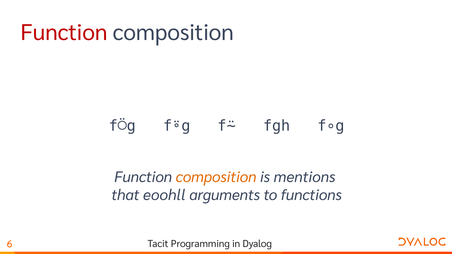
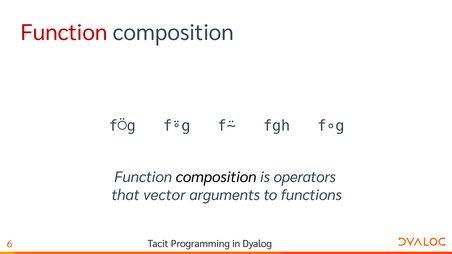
composition colour: orange -> black (216, 177)
mentions: mentions -> operators (305, 177)
eoohll: eoohll -> vector (164, 195)
